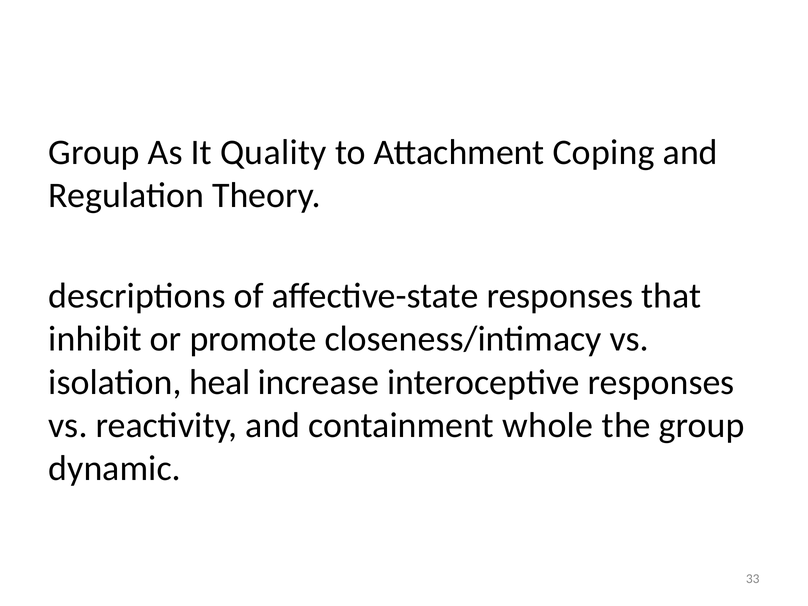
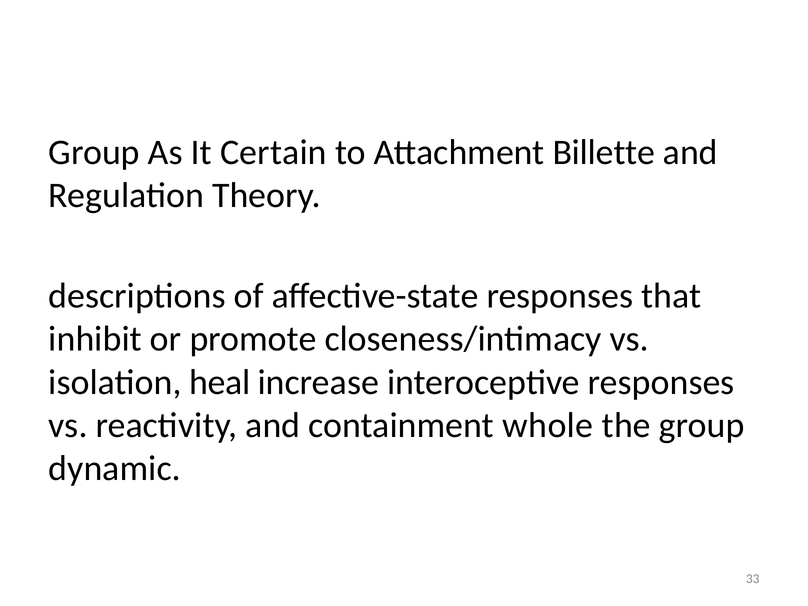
Quality: Quality -> Certain (273, 152)
Coping: Coping -> Billette (604, 152)
